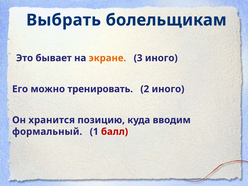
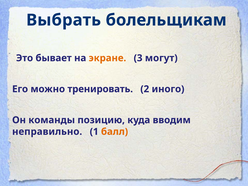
3 иного: иного -> могут (161, 58)
хранится: хранится -> команды (52, 120)
формальный: формальный -> неправильно (47, 132)
балл colour: red -> orange (115, 132)
